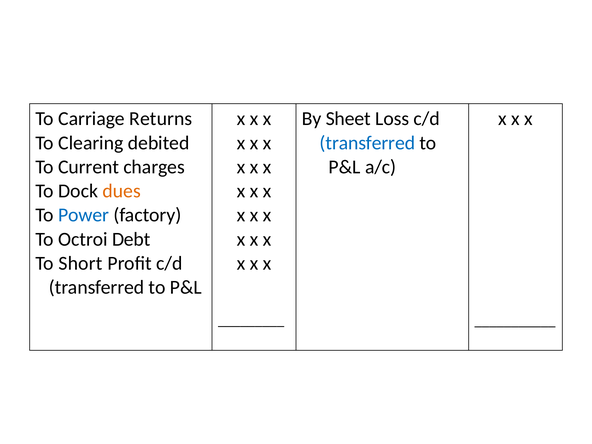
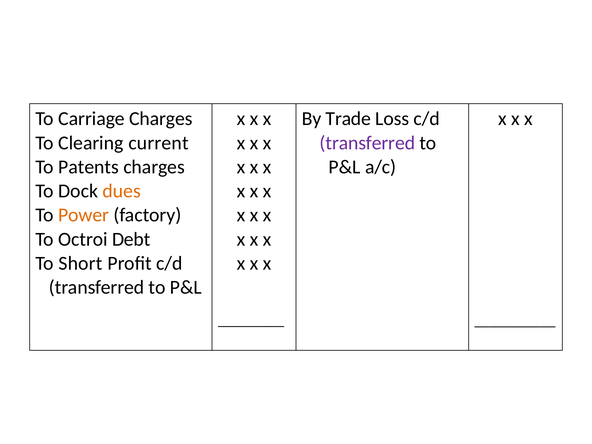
Carriage Returns: Returns -> Charges (161, 119)
Sheet: Sheet -> Trade (348, 119)
debited: debited -> current (159, 143)
transferred colour: blue -> purple (367, 143)
Current: Current -> Patents (89, 167)
Power colour: blue -> orange (84, 215)
